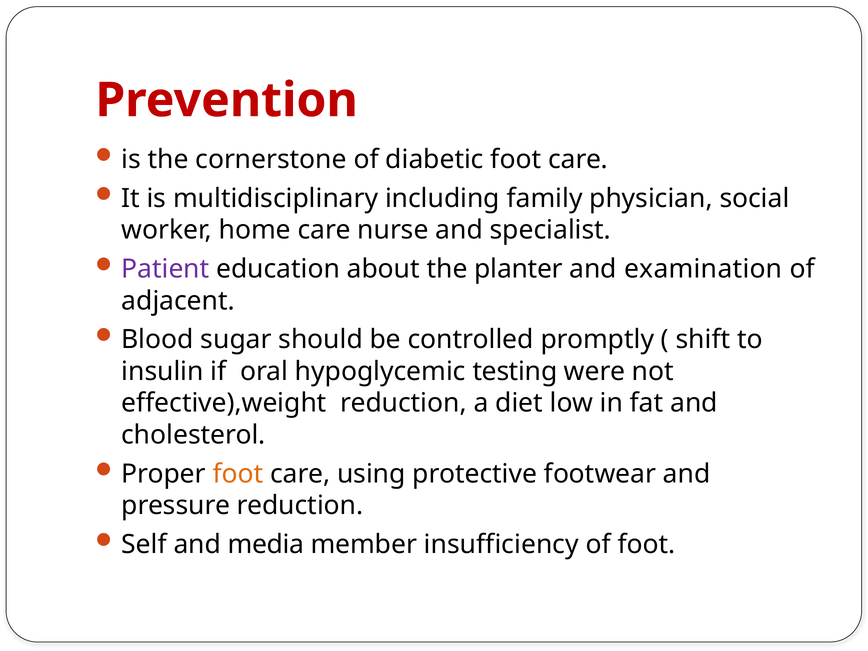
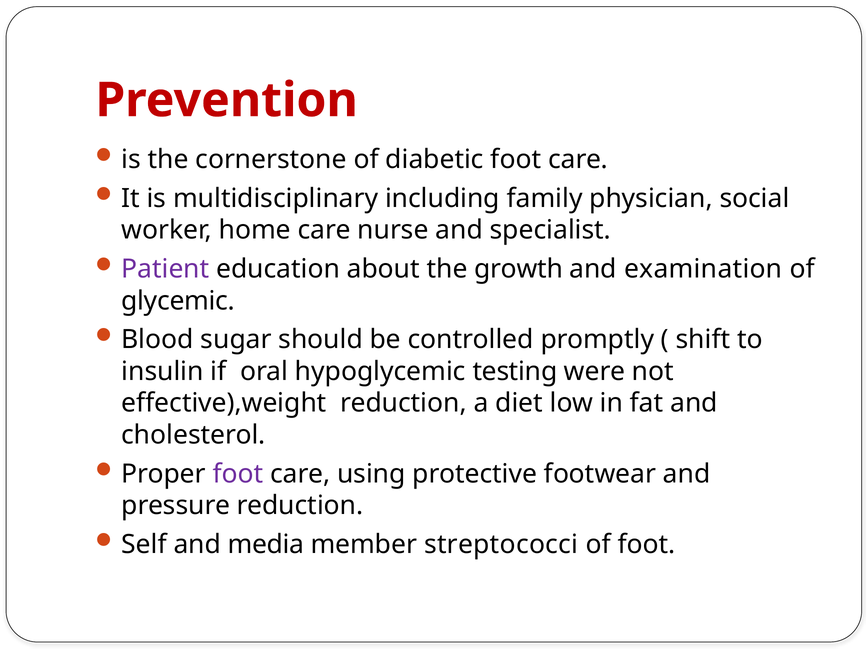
planter: planter -> growth (519, 269)
adjacent: adjacent -> glycemic (178, 301)
foot colour: orange -> purple (238, 474)
insufficiency: insufficiency -> streptococci (501, 544)
